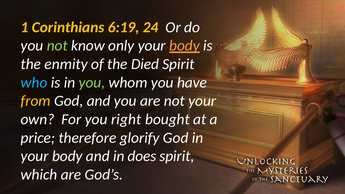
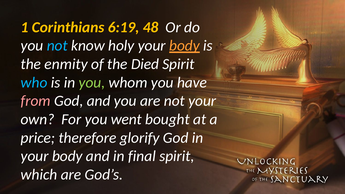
24: 24 -> 48 (151, 27)
not colour: light green -> light blue (57, 46)
only: only -> holy (121, 46)
from colour: yellow -> pink (36, 101)
right: right -> went (126, 119)
does: does -> final (142, 156)
